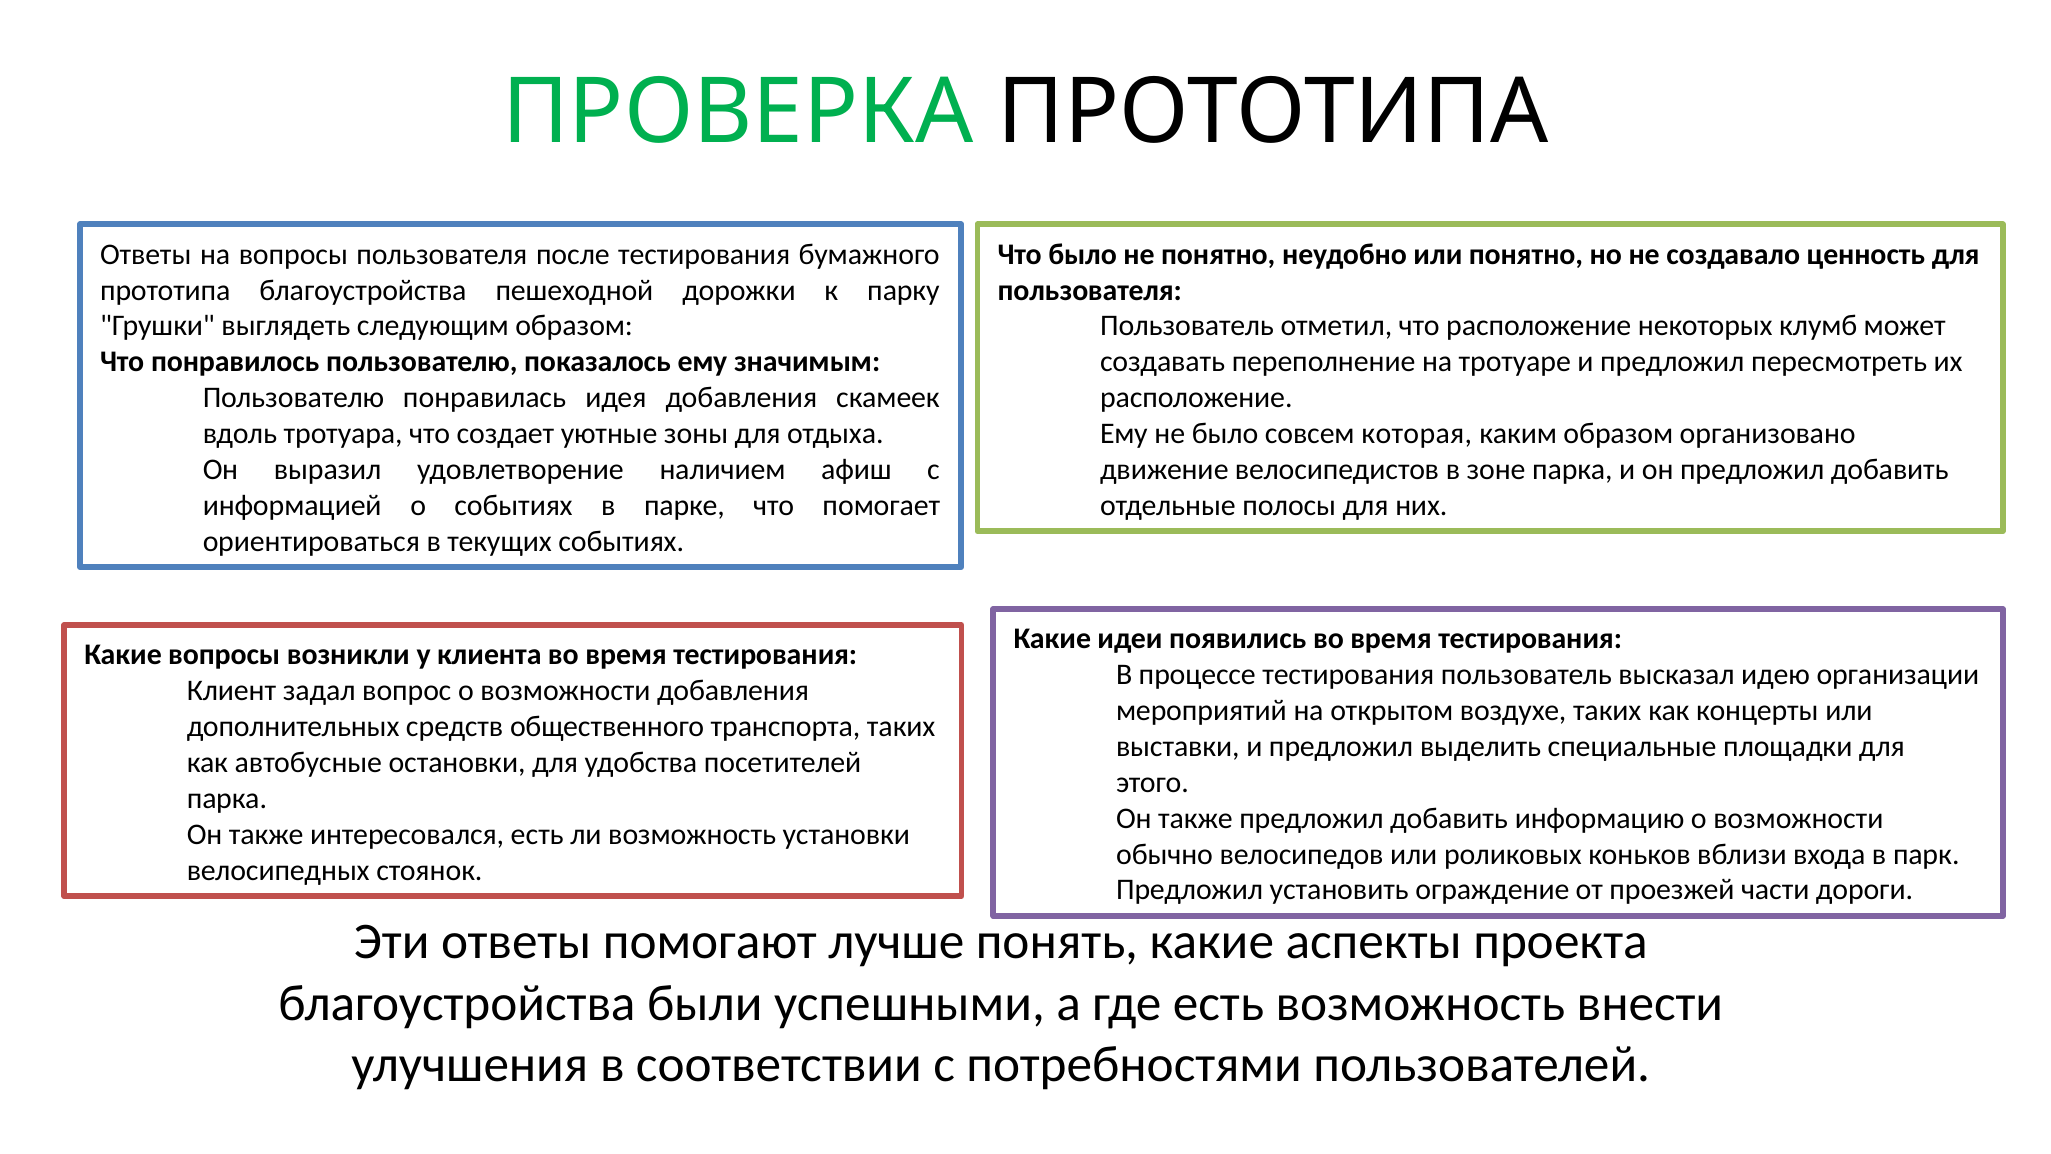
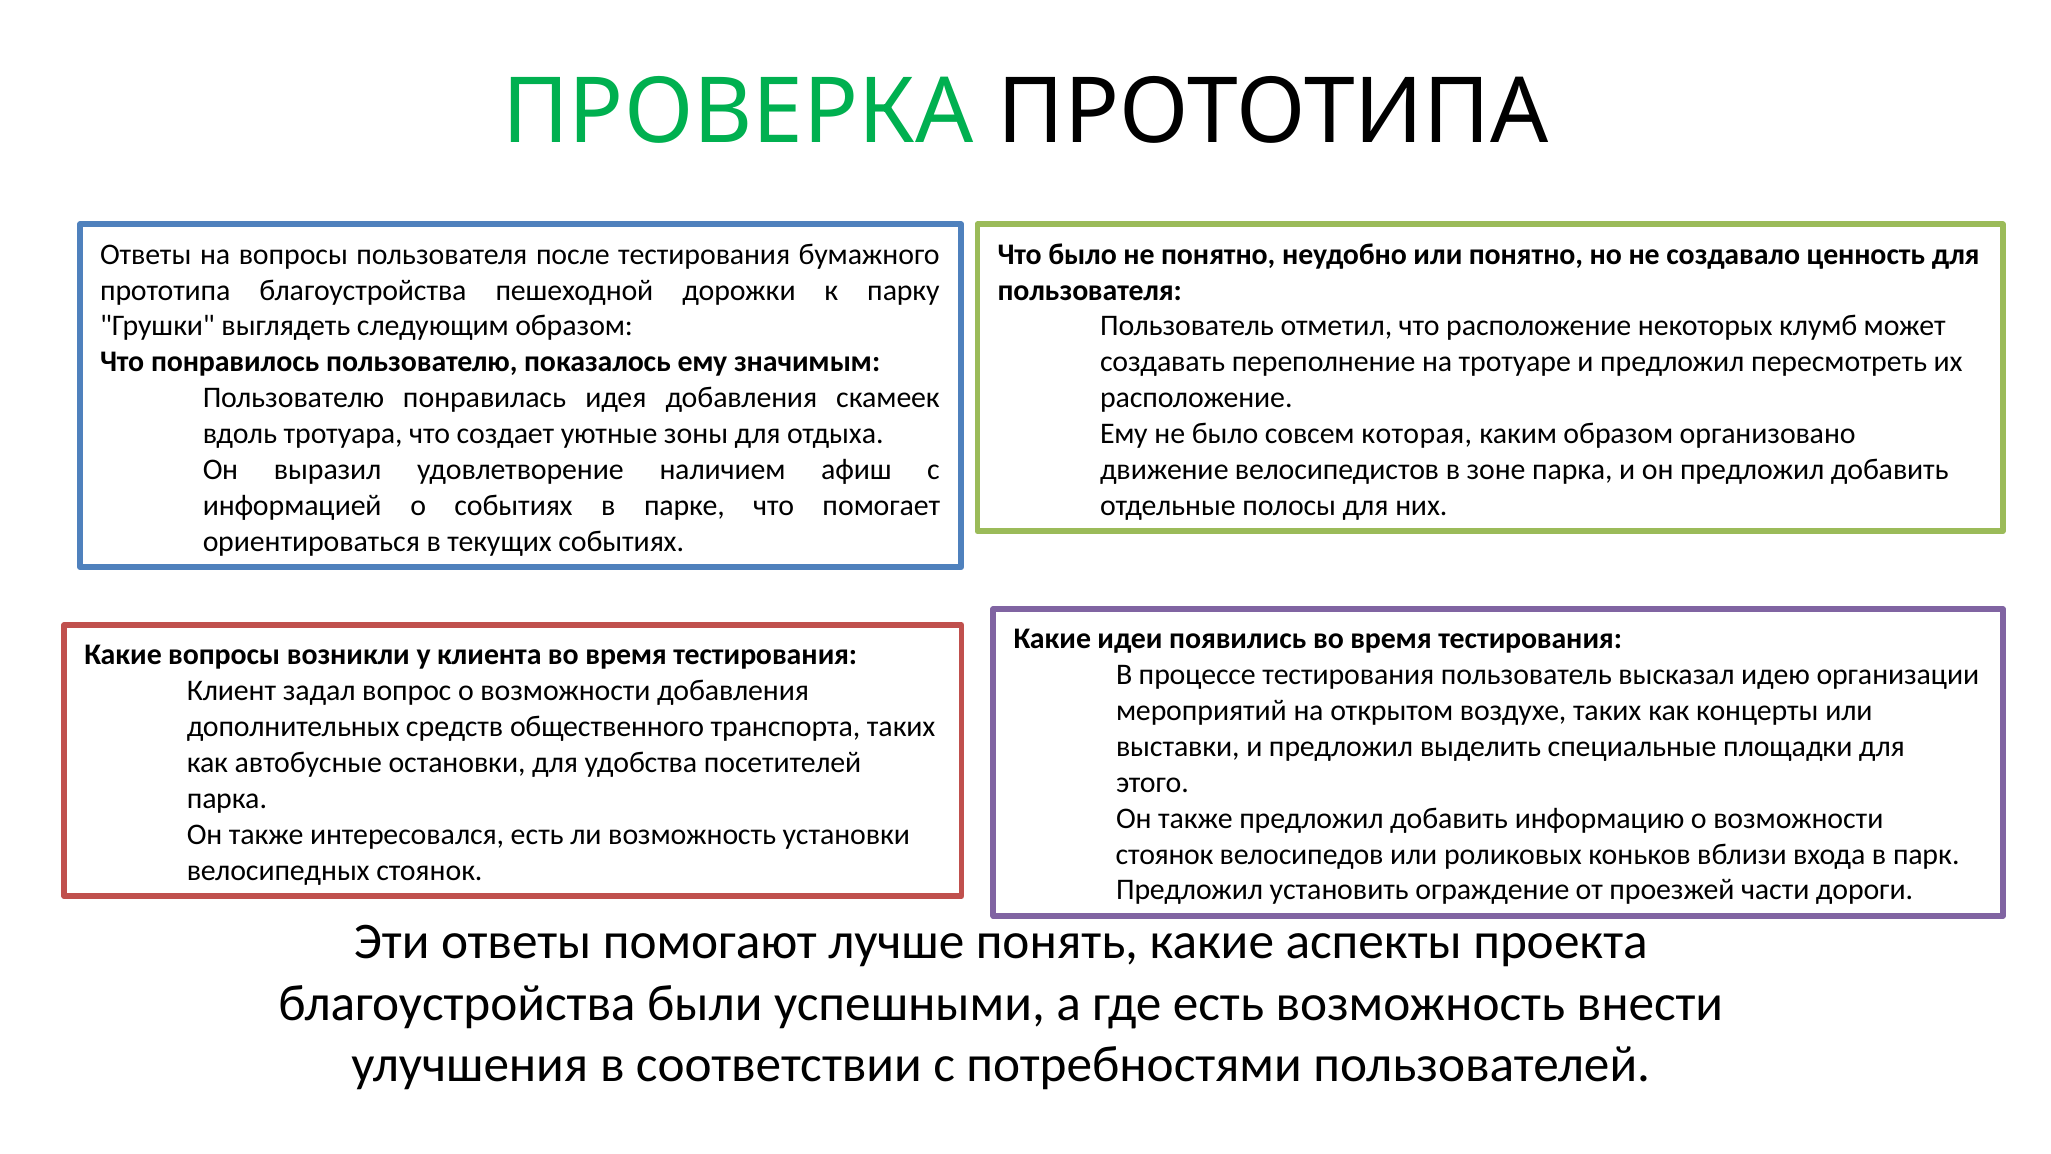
обычно: обычно -> стоянок (1165, 854)
